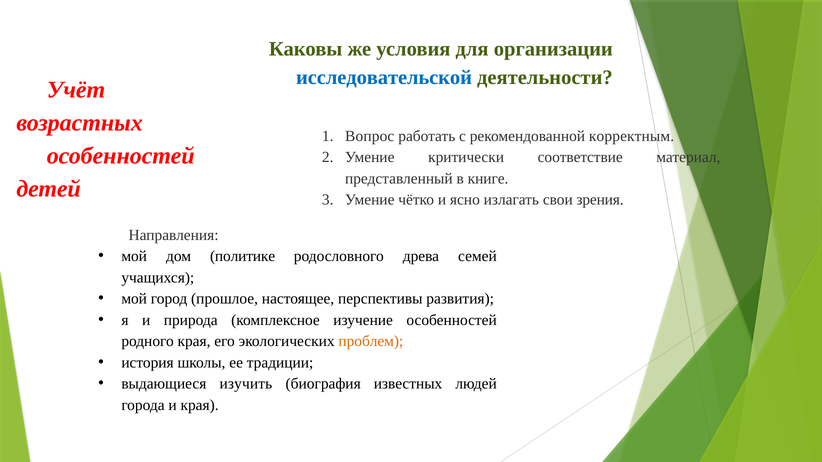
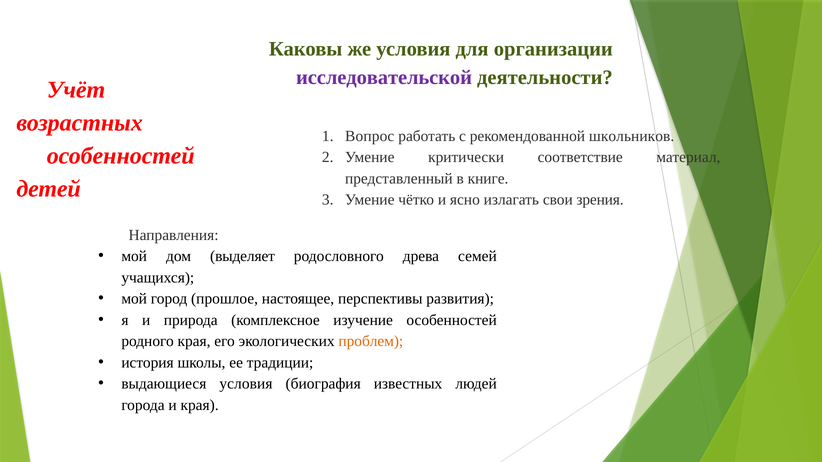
исследовательской colour: blue -> purple (384, 78)
корректным: корректным -> школьников (632, 136)
политике: политике -> выделяет (243, 256)
выдающиеся изучить: изучить -> условия (246, 384)
